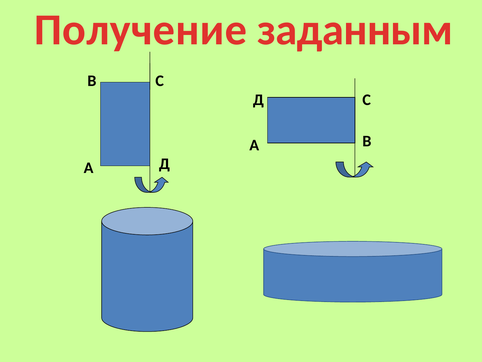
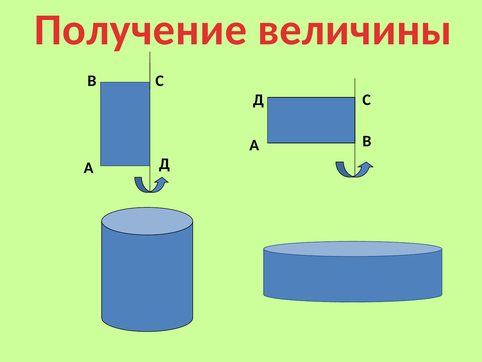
заданным: заданным -> величины (355, 30)
